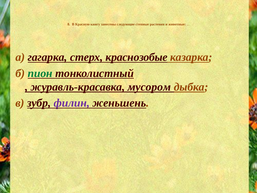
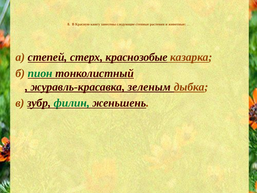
гагарка: гагарка -> степей (47, 57)
мусором: мусором -> зеленым (149, 87)
филин colour: purple -> green (72, 103)
